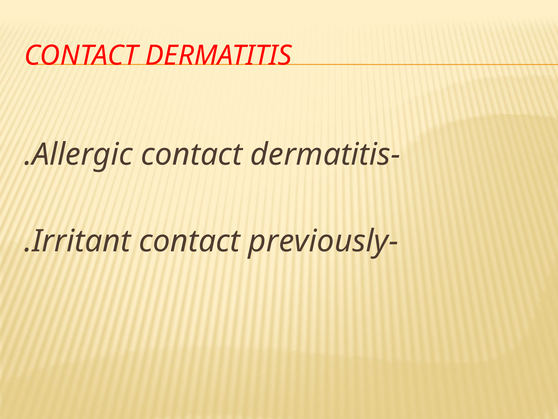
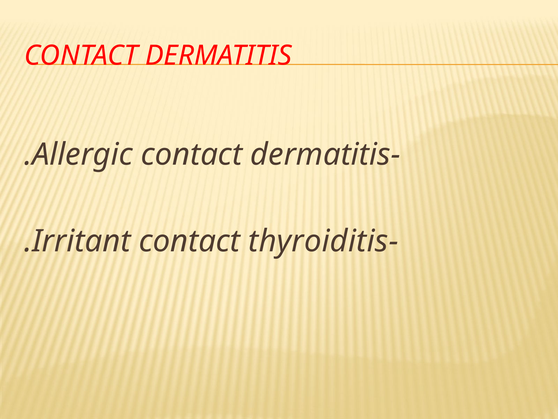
previously: previously -> thyroiditis (318, 241)
